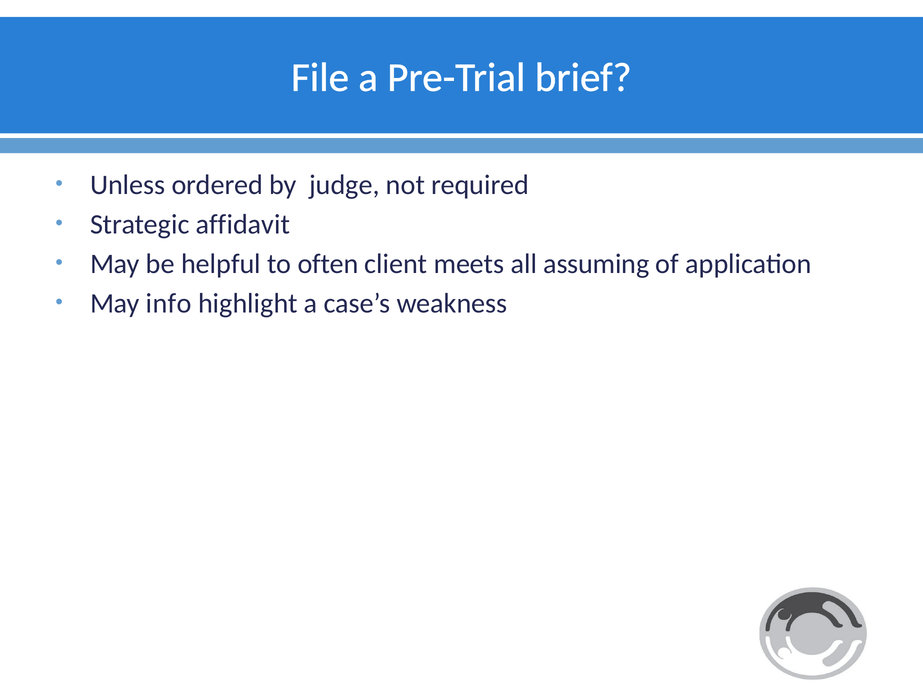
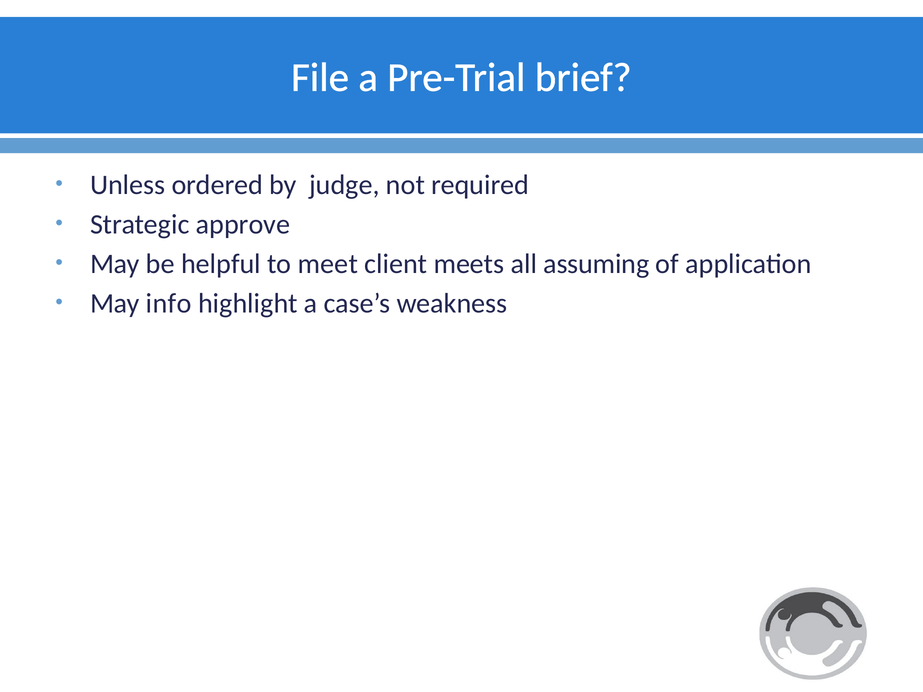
affidavit: affidavit -> approve (243, 224)
often: often -> meet (328, 264)
